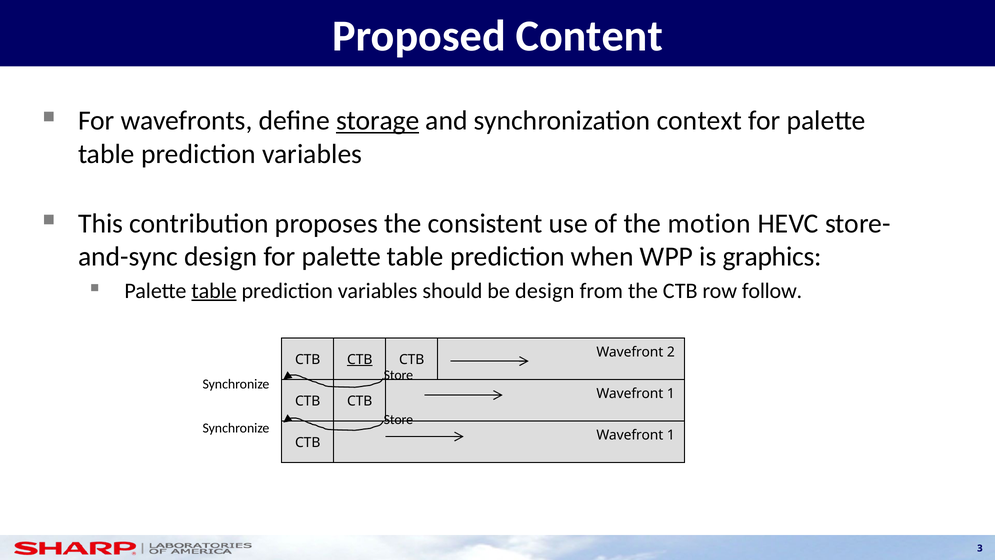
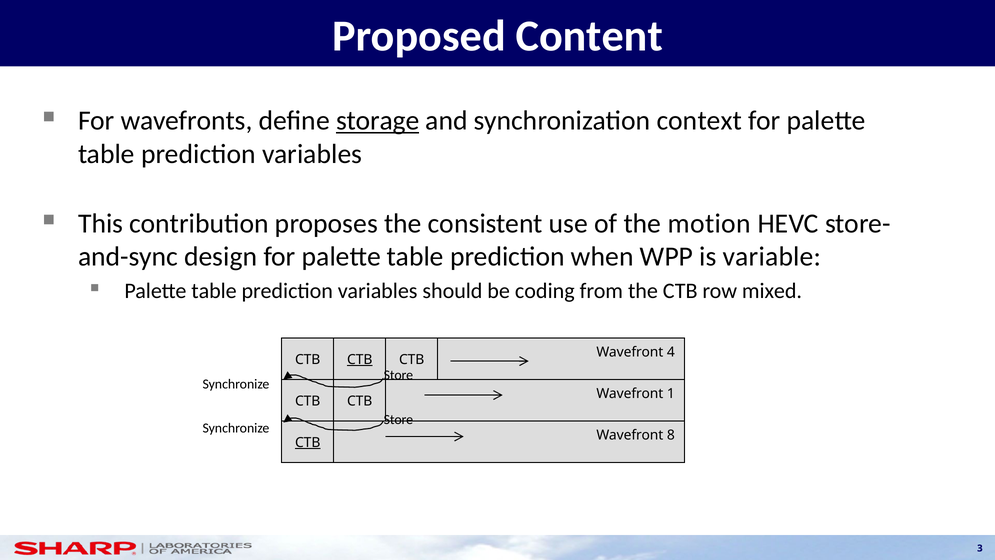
graphics: graphics -> variable (772, 257)
table underline: present -> none (214, 291)
be design: design -> coding (545, 291)
follow: follow -> mixed (772, 291)
2: 2 -> 4 (671, 352)
1: 1 -> 8 (671, 435)
CTB underline: none -> present (308, 442)
